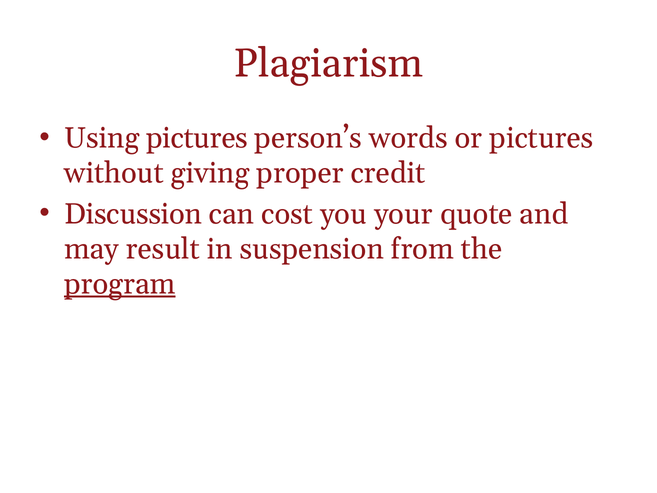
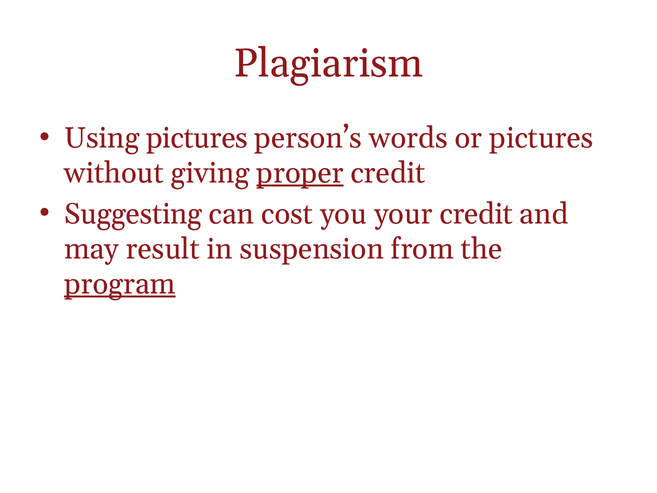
proper underline: none -> present (300, 173)
Discussion: Discussion -> Suggesting (133, 214)
your quote: quote -> credit (476, 214)
